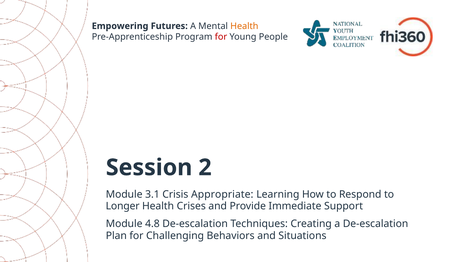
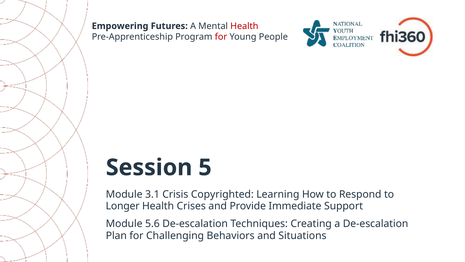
Health colour: orange -> red (244, 26)
2: 2 -> 5 (205, 167)
Appropriate: Appropriate -> Copyrighted (222, 194)
4.8: 4.8 -> 5.6 (152, 223)
